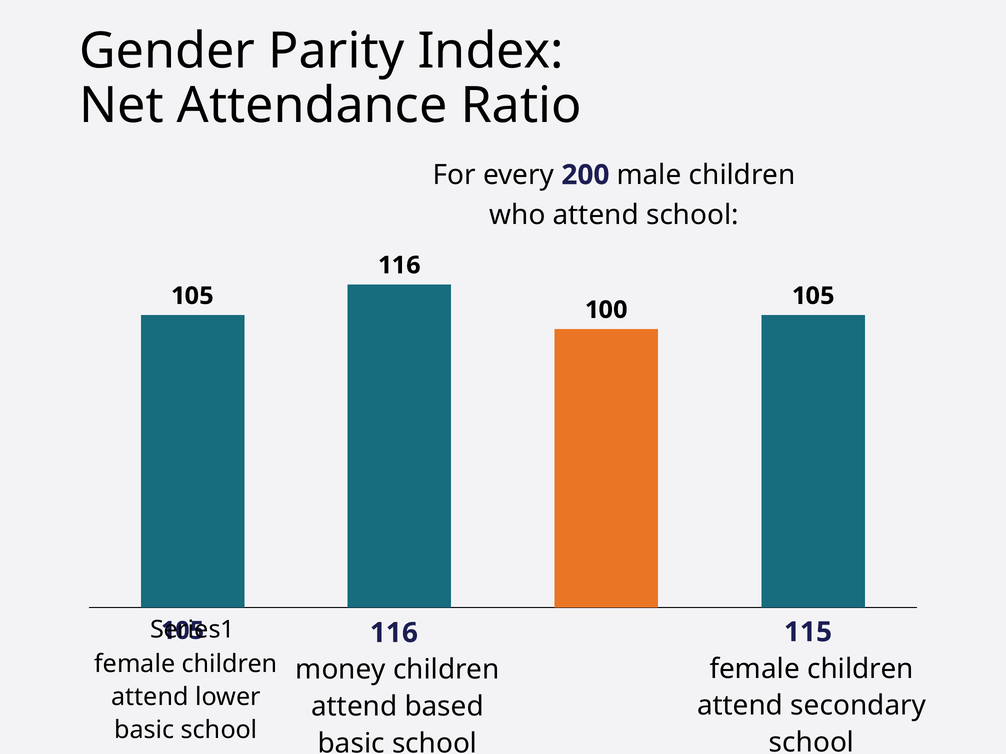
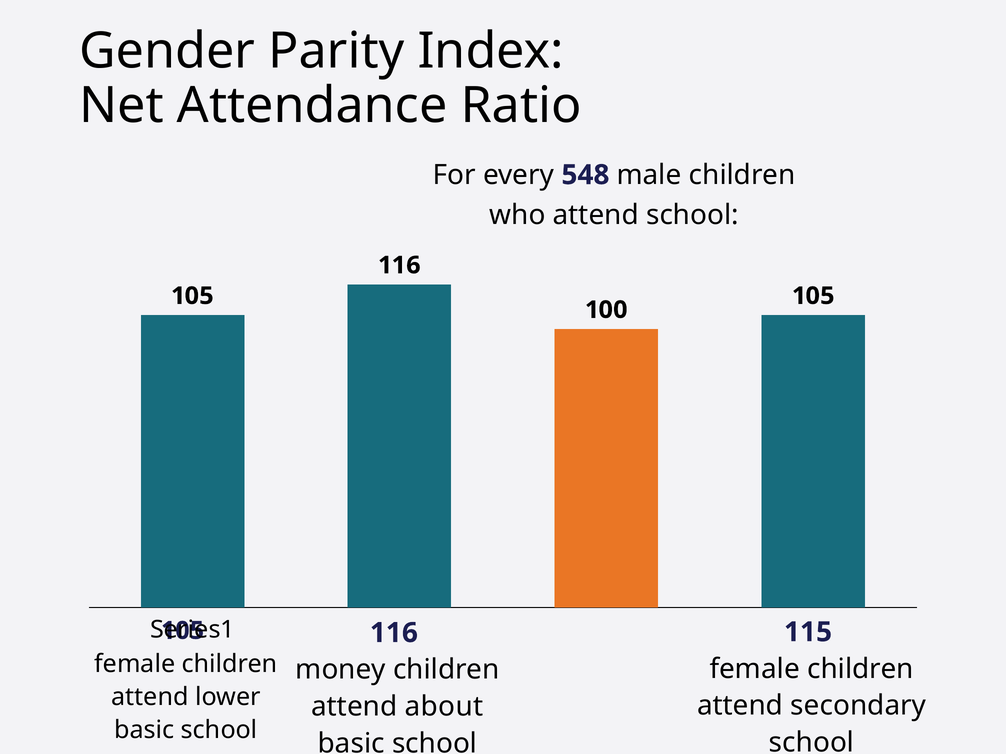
200: 200 -> 548 (585, 175)
based: based -> about (444, 707)
